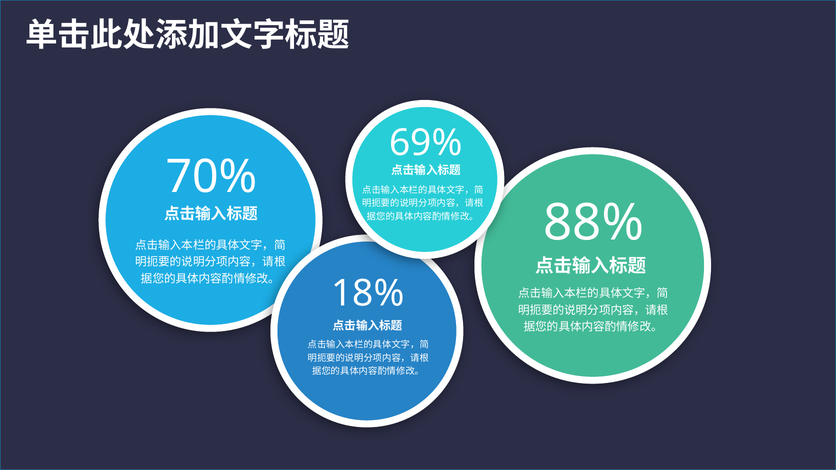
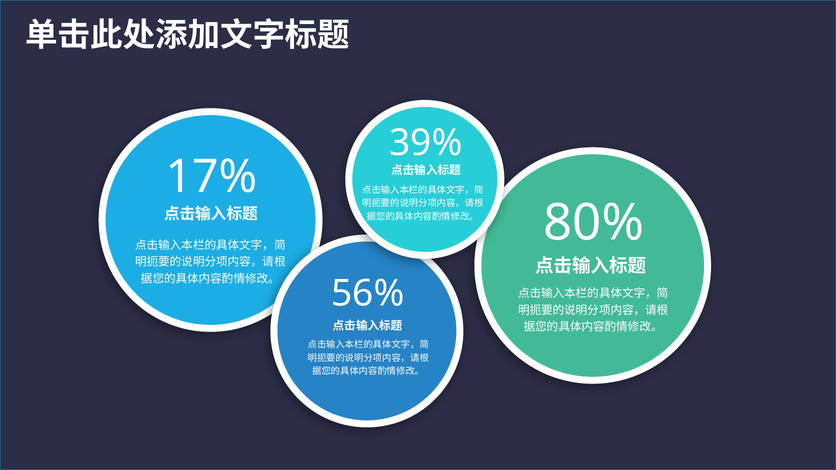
69%: 69% -> 39% (426, 143)
70%: 70% -> 17% (212, 177)
88%: 88% -> 80% (594, 223)
18%: 18% -> 56% (368, 293)
